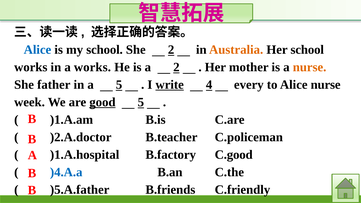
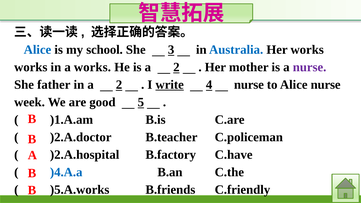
She 2: 2 -> 3 (171, 50)
Australia colour: orange -> blue (236, 50)
Her school: school -> works (307, 50)
nurse colour: orange -> purple (310, 67)
in a 5: 5 -> 2 (119, 85)
4 every: every -> nurse (249, 85)
good underline: present -> none (102, 102)
)1.A.hospital: )1.A.hospital -> )2.A.hospital (85, 155)
C.good: C.good -> C.have (234, 155)
)5.A.father: )5.A.father -> )5.A.works (80, 190)
